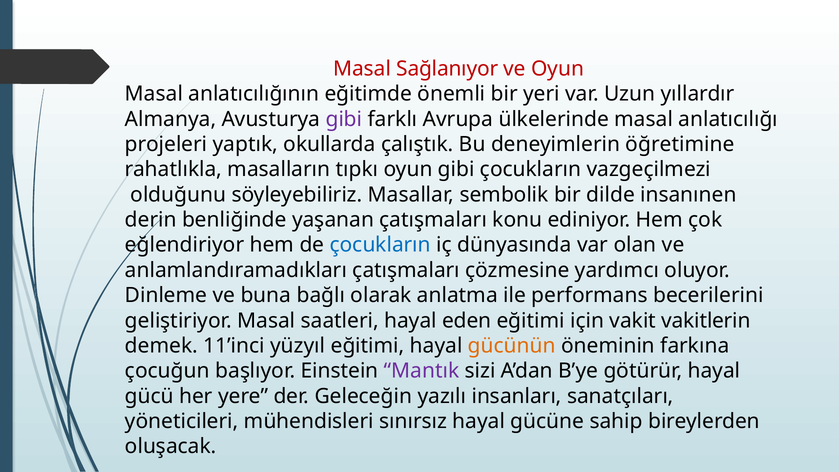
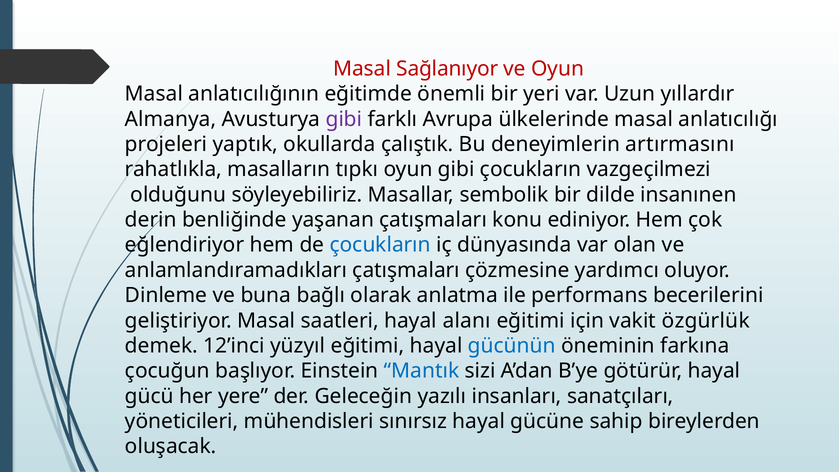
öğretimine: öğretimine -> artırmasını (680, 144)
eden: eden -> alanı (467, 321)
vakitlerin: vakitlerin -> özgürlük (706, 321)
11’inci: 11’inci -> 12’inci (234, 346)
gücünün colour: orange -> blue (512, 346)
Mantık colour: purple -> blue (422, 371)
